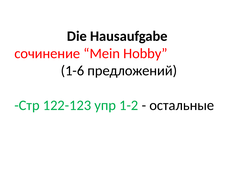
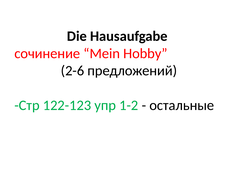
1-6: 1-6 -> 2-6 (72, 71)
